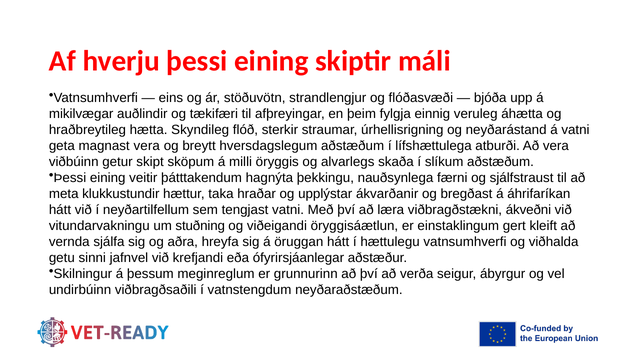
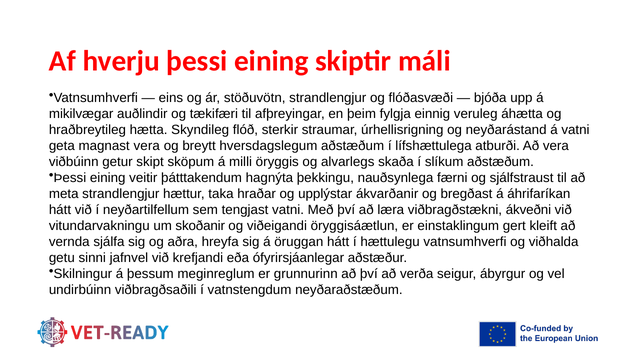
meta klukkustundir: klukkustundir -> strandlengjur (121, 194)
stuðning: stuðning -> skoðanir (200, 226)
